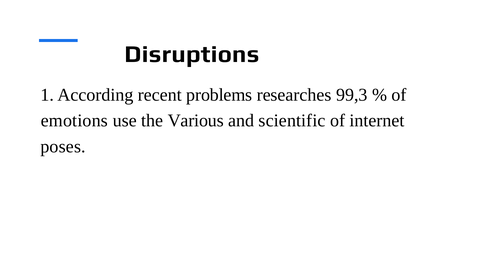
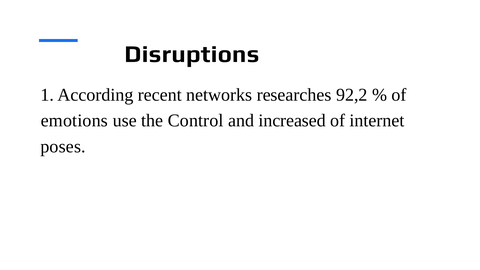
problems: problems -> networks (219, 95)
99,3: 99,3 -> 92,2 (352, 95)
Various: Various -> Control (196, 121)
scientific: scientific -> increased (292, 121)
